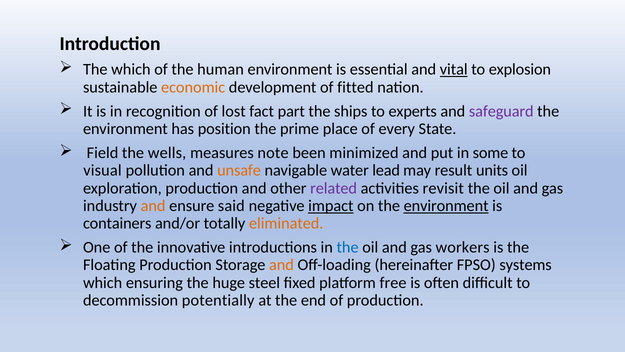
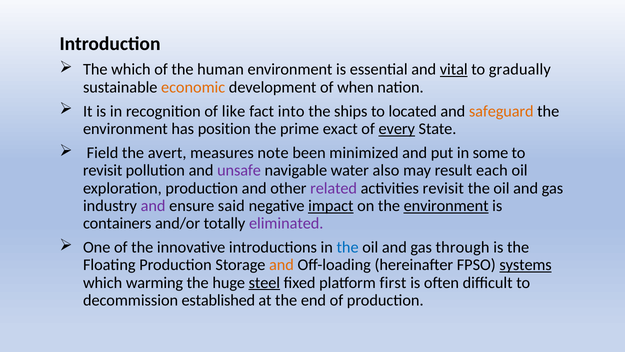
explosion: explosion -> gradually (520, 70)
fitted: fitted -> when (355, 87)
lost: lost -> like (234, 111)
part: part -> into (291, 111)
experts: experts -> located (413, 111)
safeguard colour: purple -> orange (501, 111)
place: place -> exact (340, 129)
every underline: none -> present (397, 129)
wells: wells -> avert (167, 153)
visual: visual -> revisit (103, 170)
unsafe colour: orange -> purple (239, 170)
lead: lead -> also (386, 170)
units: units -> each (492, 170)
and colour: orange -> purple (153, 206)
eliminated colour: orange -> purple (286, 223)
workers: workers -> through (463, 247)
systems underline: none -> present (526, 265)
ensuring: ensuring -> warming (154, 282)
steel underline: none -> present (264, 282)
free: free -> first (393, 282)
potentially: potentially -> established (218, 300)
